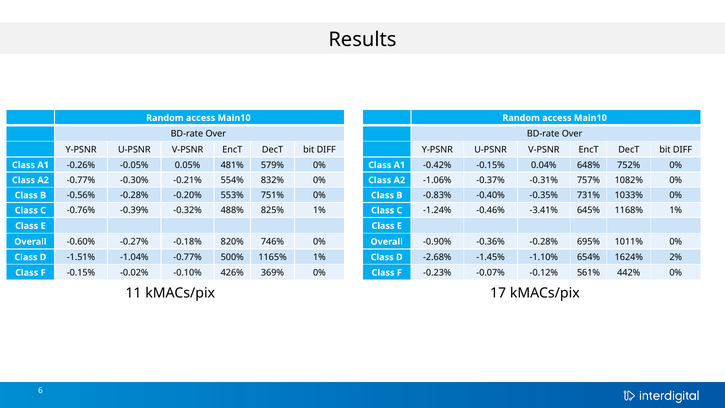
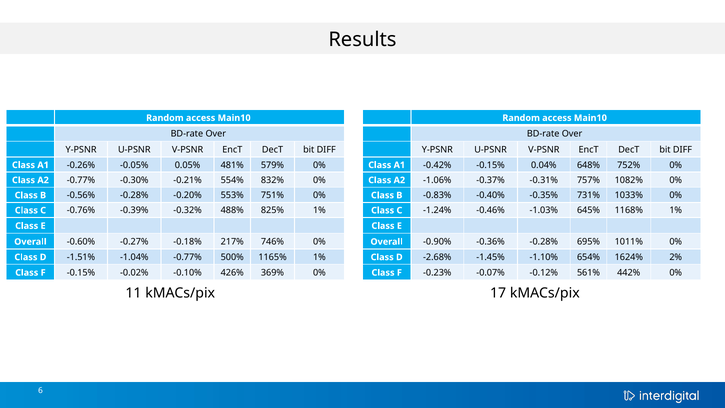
-3.41%: -3.41% -> -1.03% (544, 210)
820%: 820% -> 217% (232, 242)
